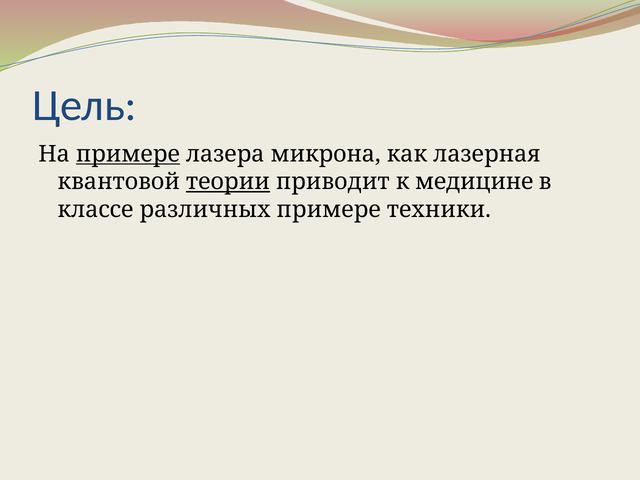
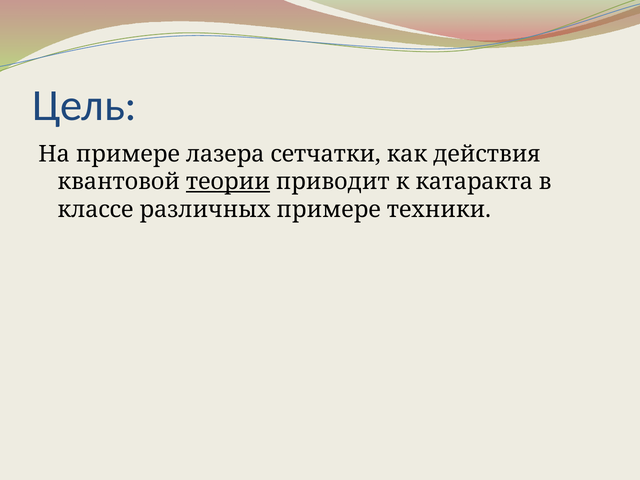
примере underline: present -> none (128, 154)
микрона: микрона -> сетчатки (326, 154)
лазерная: лазерная -> действия (487, 154)
медицине: медицине -> катаракта (474, 182)
